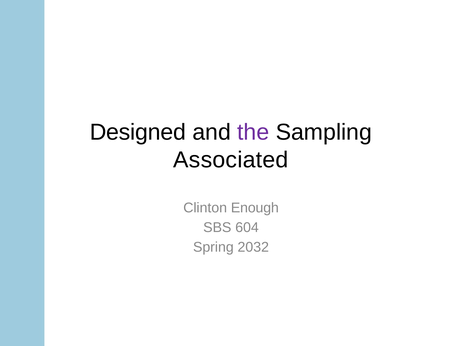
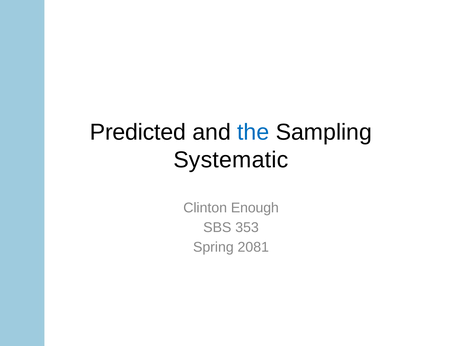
Designed: Designed -> Predicted (138, 133)
the colour: purple -> blue (253, 133)
Associated: Associated -> Systematic (231, 160)
604: 604 -> 353 (247, 228)
2032: 2032 -> 2081 (253, 248)
